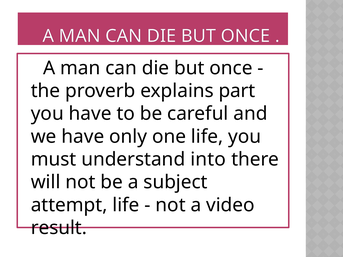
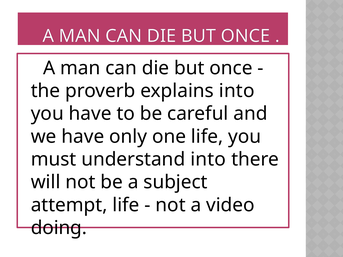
explains part: part -> into (237, 91)
result: result -> doing (59, 228)
